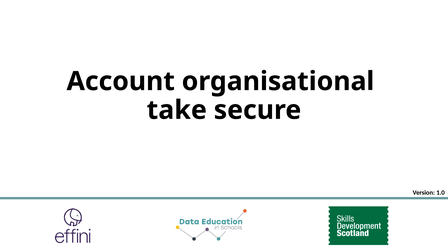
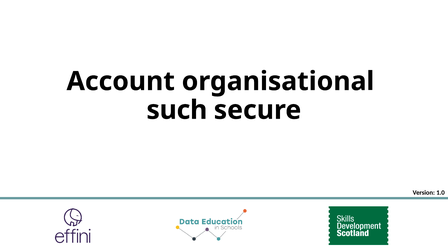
take: take -> such (177, 110)
